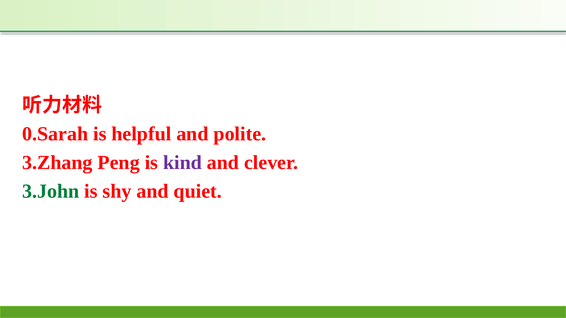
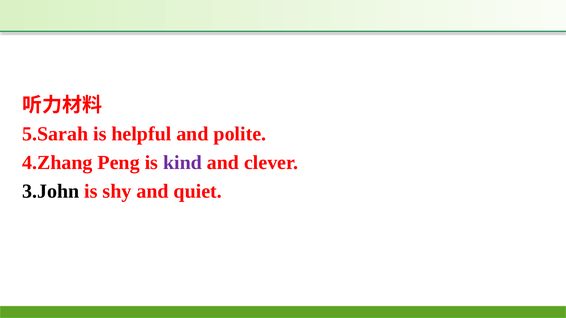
0.Sarah: 0.Sarah -> 5.Sarah (55, 134)
3.Zhang: 3.Zhang -> 4.Zhang (57, 163)
3.John colour: green -> black (51, 192)
